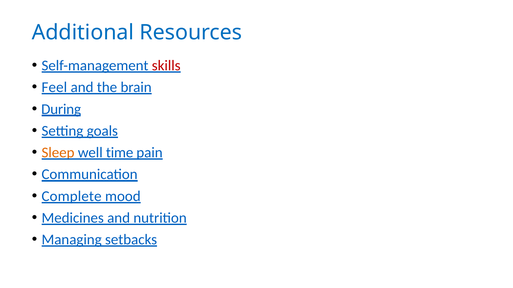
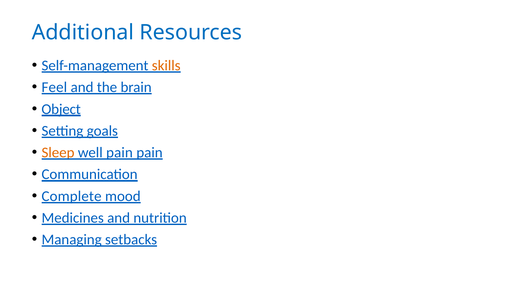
skills colour: red -> orange (166, 66)
During: During -> Object (61, 109)
well time: time -> pain (119, 153)
